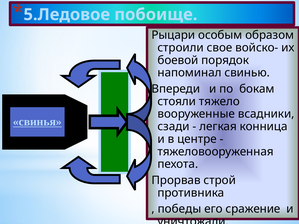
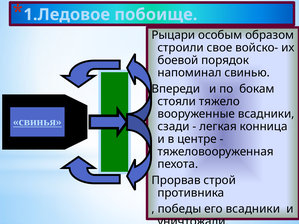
5.Ледовое: 5.Ледовое -> 1.Ледовое (67, 15)
его сражение: сражение -> всадники (253, 209)
